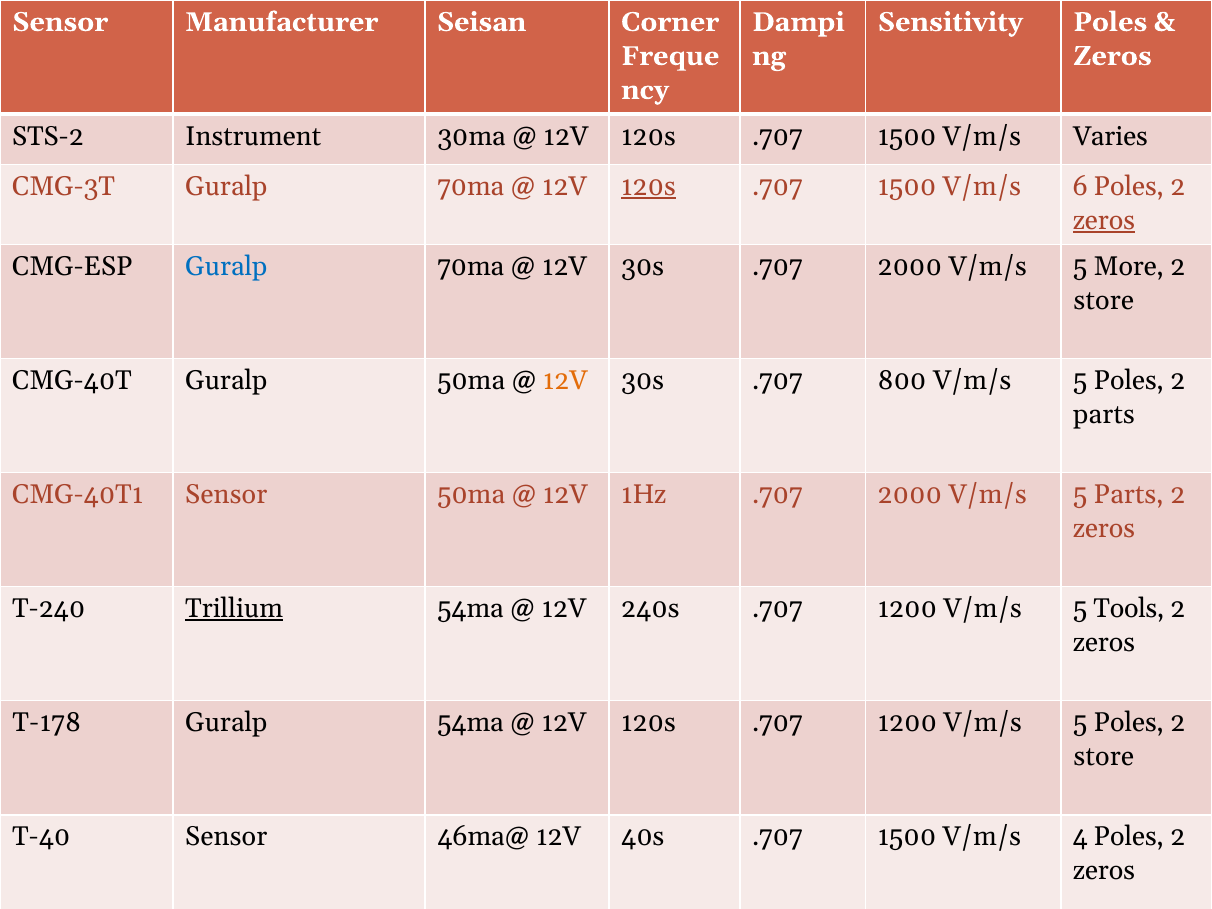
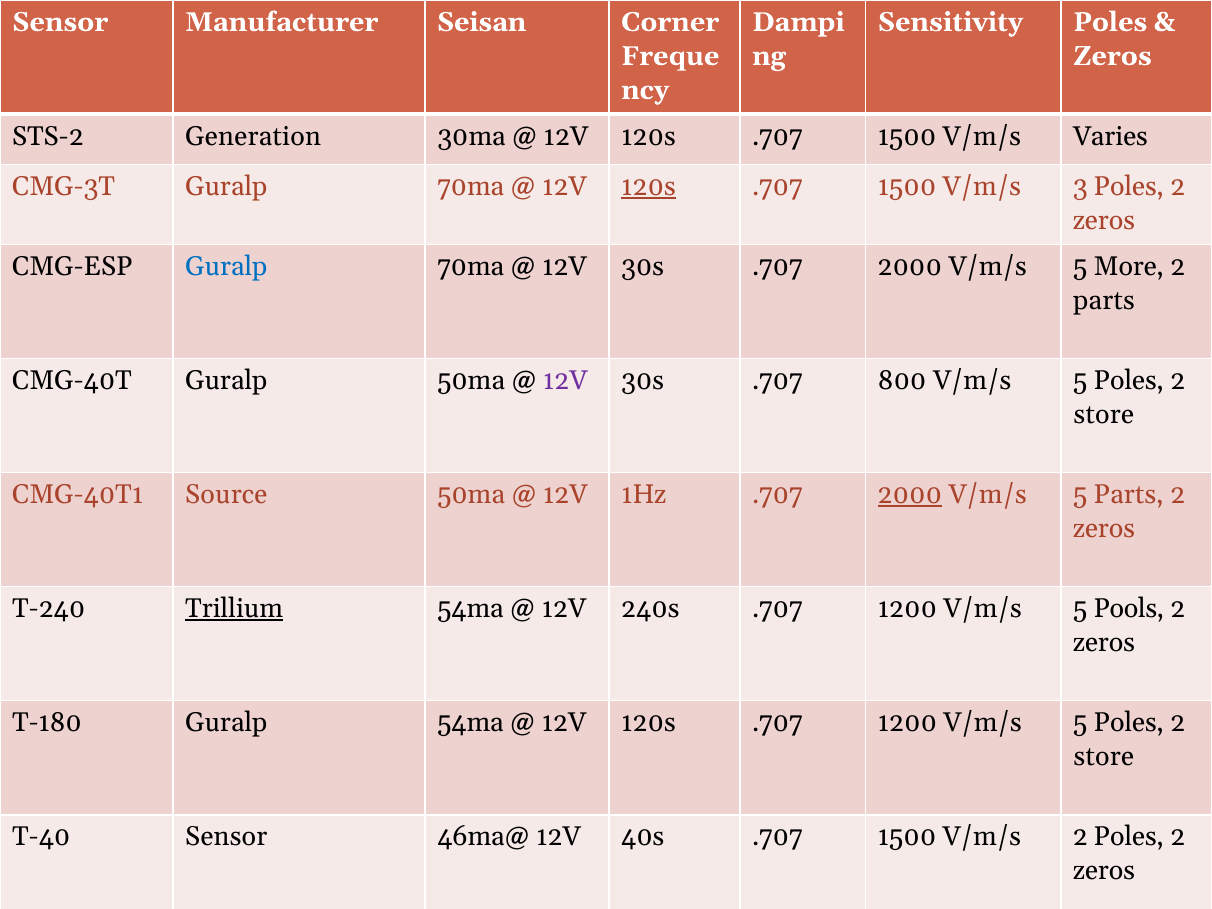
Instrument: Instrument -> Generation (253, 136)
6: 6 -> 3 (1080, 186)
zeros underline: present -> none (1104, 220)
store: store -> parts (1104, 300)
12V colour: orange -> purple (565, 381)
parts: parts -> store (1104, 415)
CMG-40T1 Sensor: Sensor -> Source (226, 495)
2000 underline: none -> present (910, 495)
Tools: Tools -> Pools (1129, 609)
T-178: T-178 -> T-180 (47, 723)
V/m/s 4: 4 -> 2 (1080, 837)
